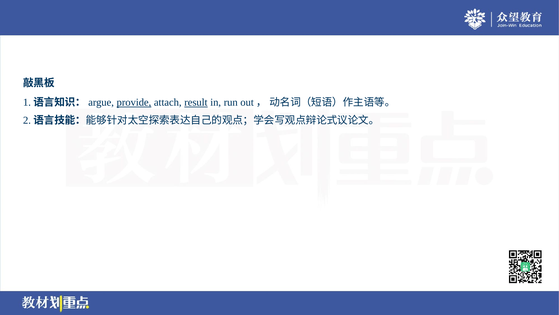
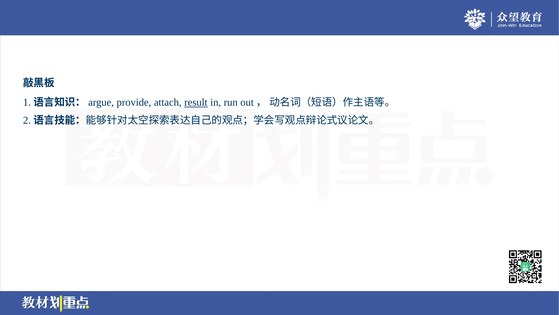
provide underline: present -> none (134, 102)
